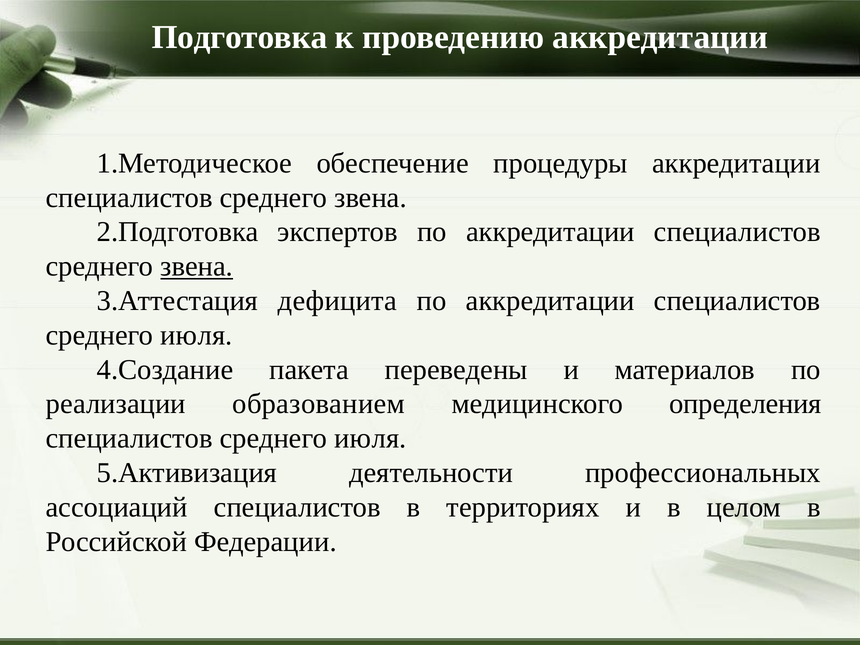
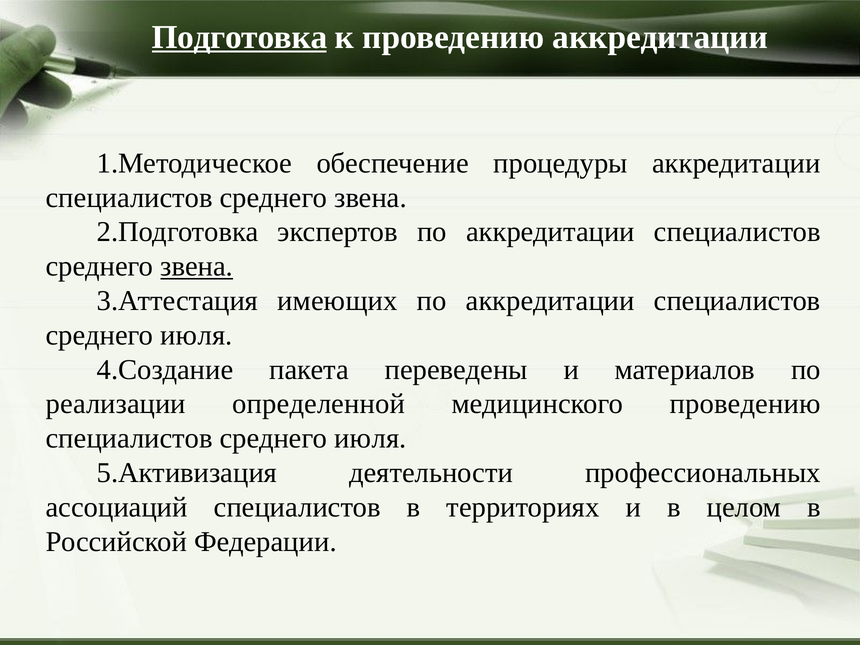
Подготовка underline: none -> present (239, 37)
дефицита: дефицита -> имеющих (337, 301)
образованием: образованием -> определенной (319, 404)
медицинского определения: определения -> проведению (745, 404)
